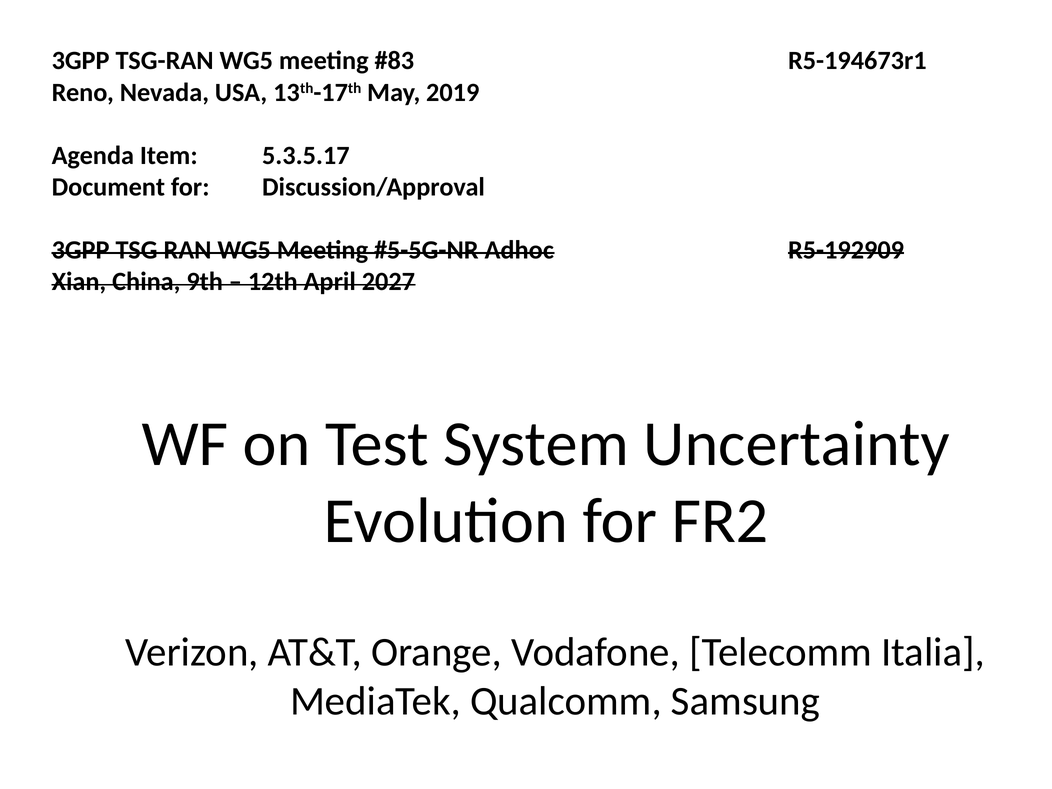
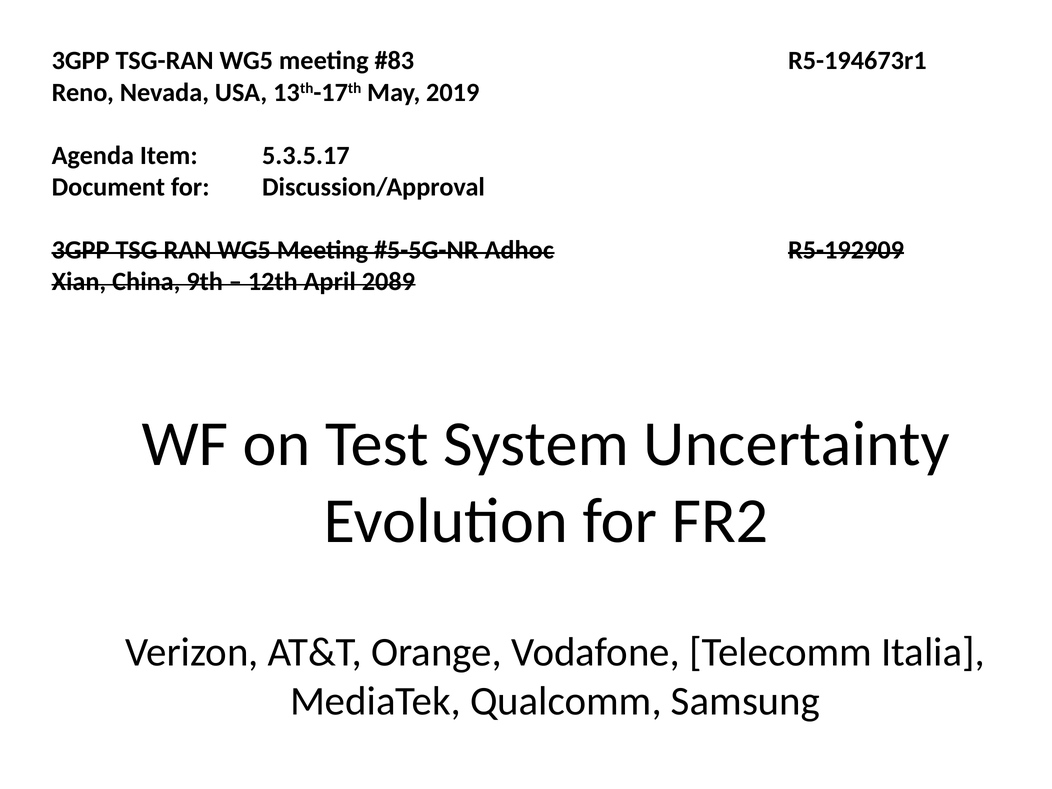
2027: 2027 -> 2089 (388, 282)
